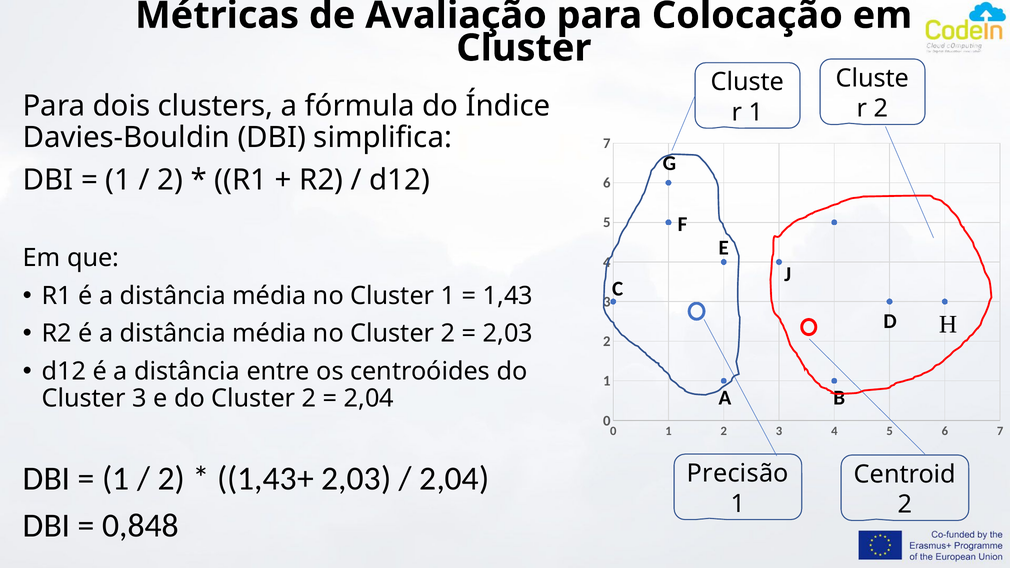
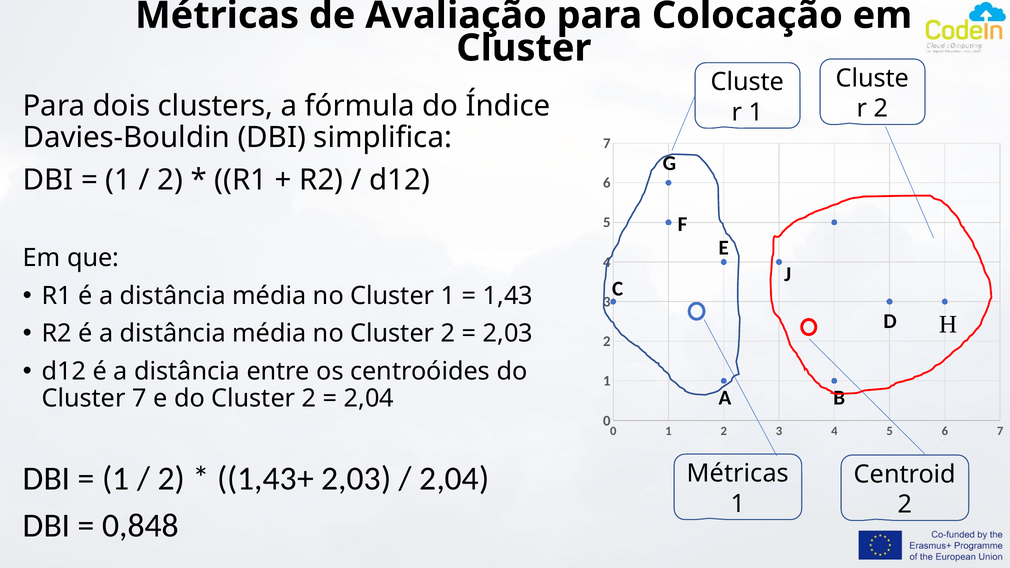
Cluster 3: 3 -> 7 (139, 399)
Precisão: Precisão -> Métricas (738, 474)
